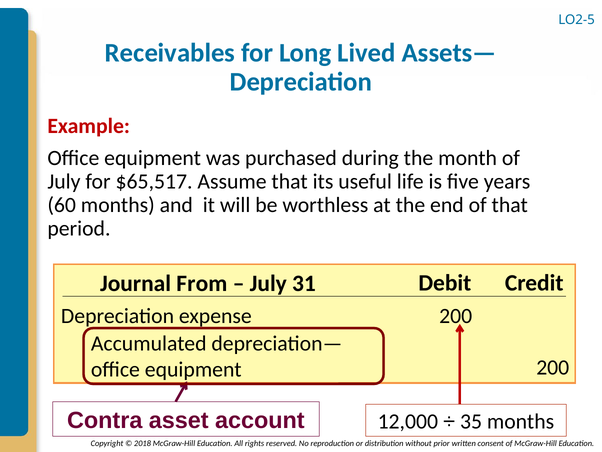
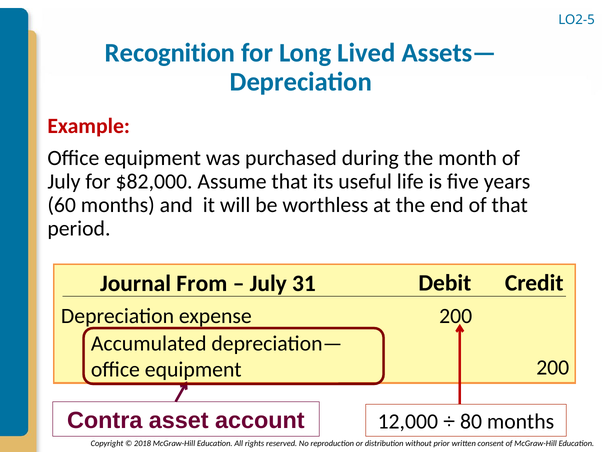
Receivables: Receivables -> Recognition (170, 53)
$65,517: $65,517 -> $82,000 (154, 181)
35: 35 -> 80 (471, 421)
